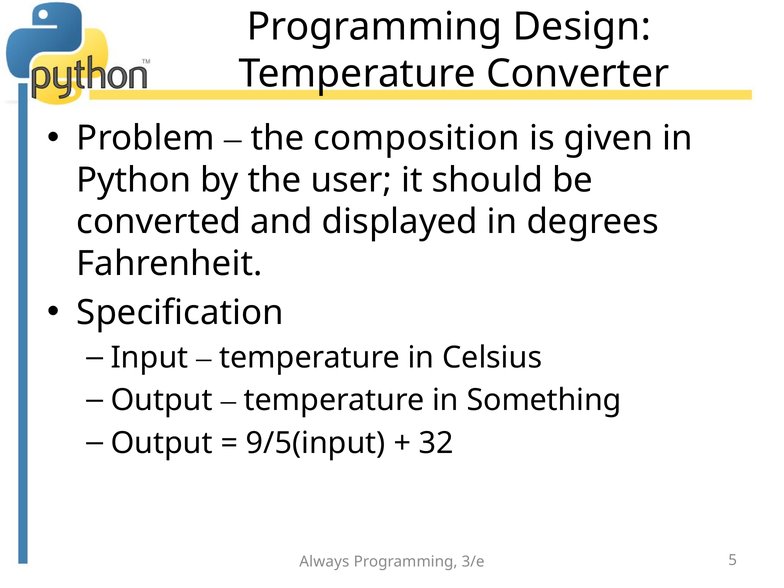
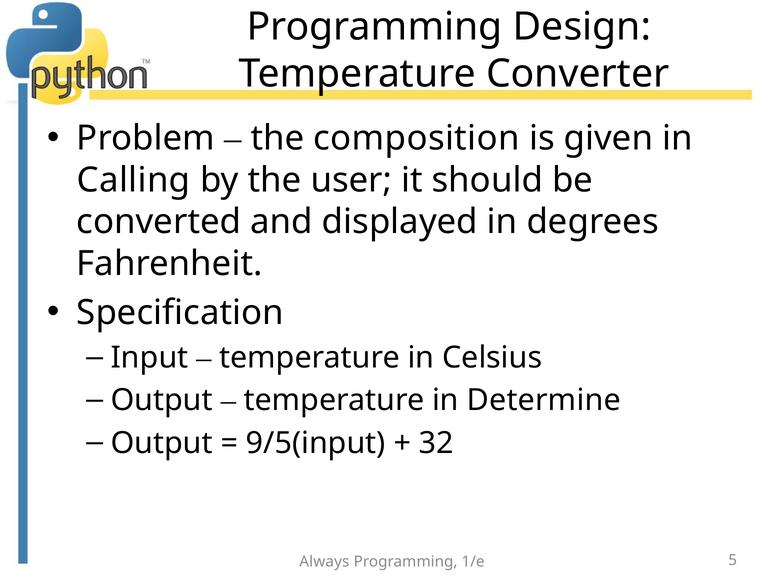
Python: Python -> Calling (134, 180)
Something: Something -> Determine (544, 400)
3/e: 3/e -> 1/e (473, 562)
